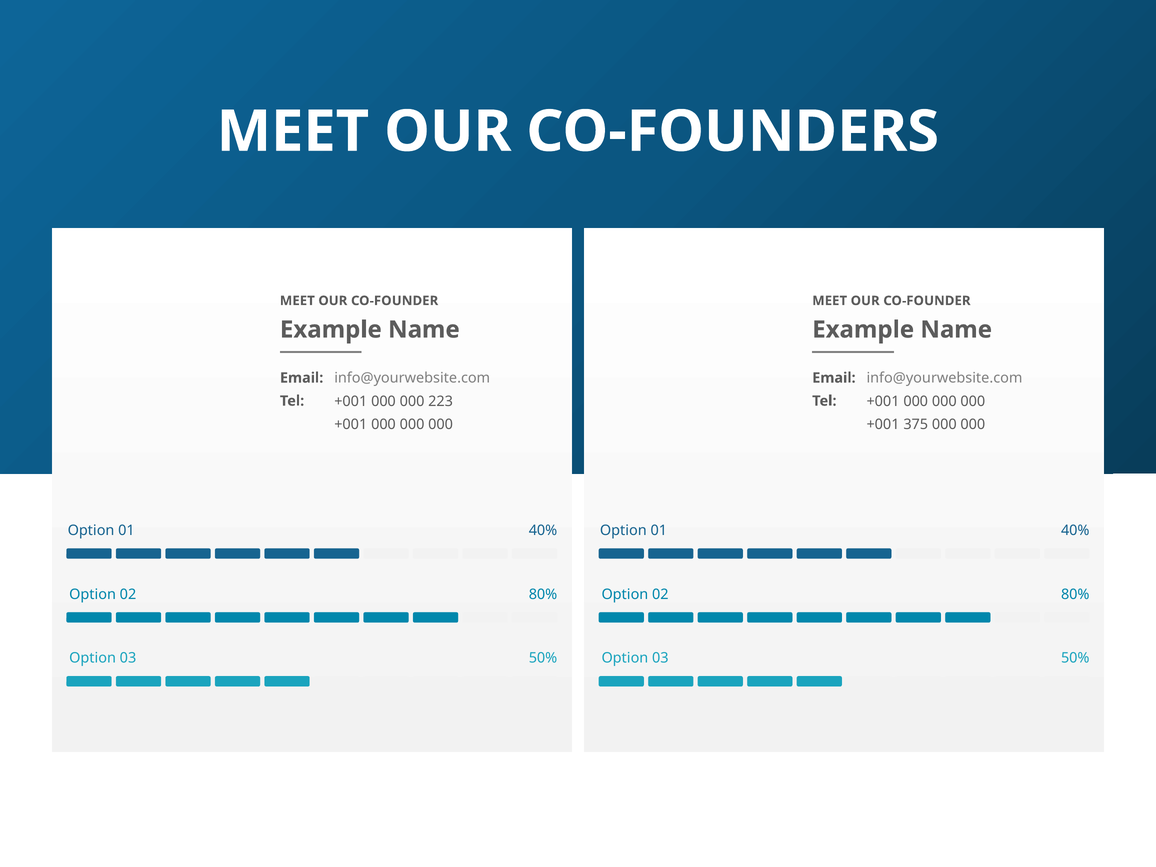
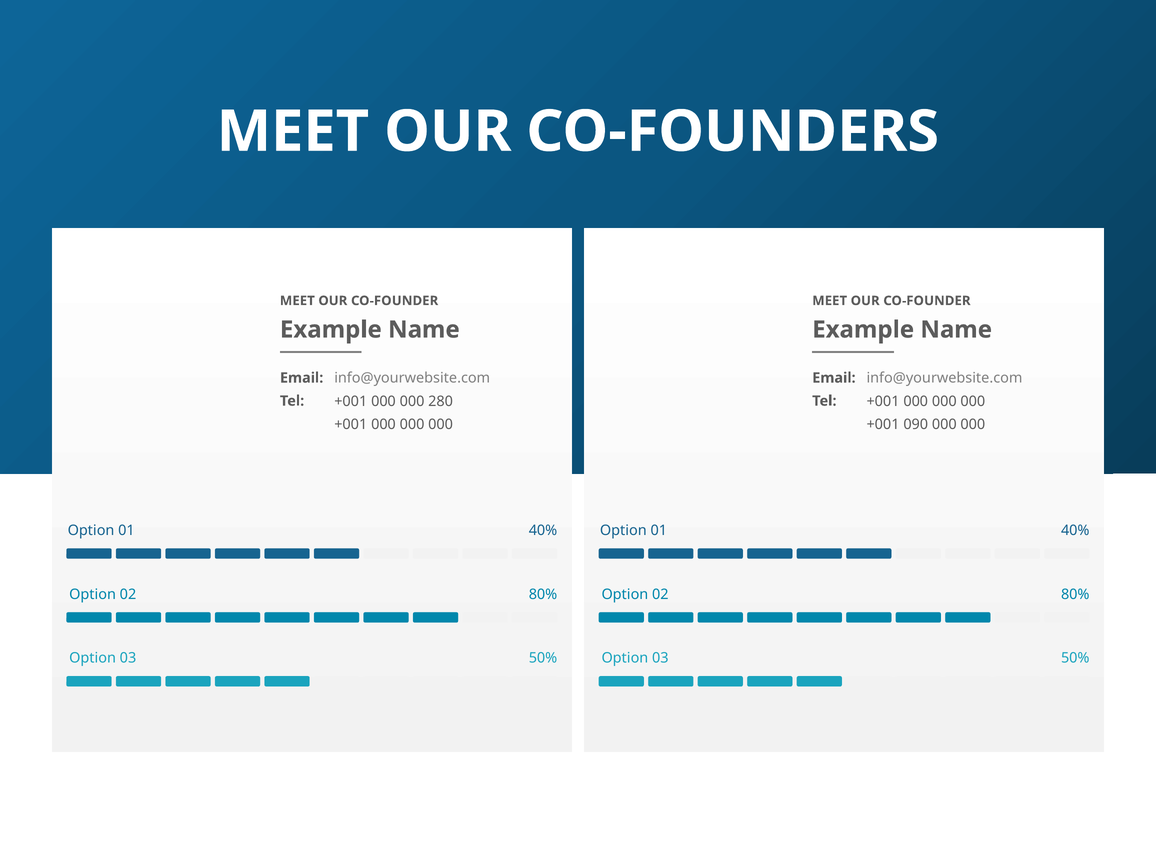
223: 223 -> 280 (441, 402)
375: 375 -> 090 (916, 425)
